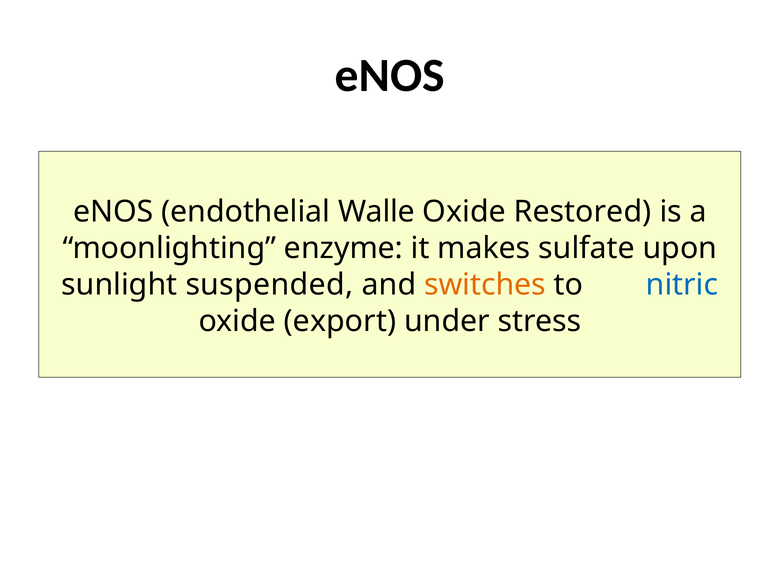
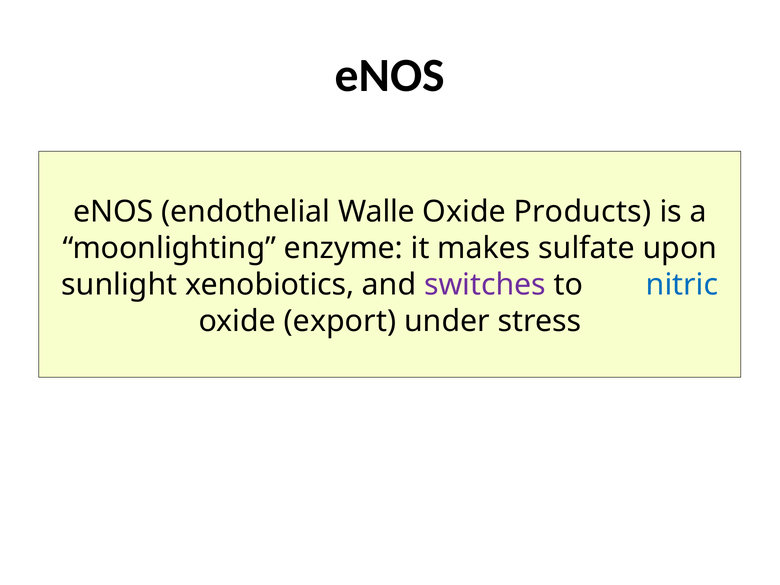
Restored: Restored -> Products (582, 212)
suspended: suspended -> xenobiotics (270, 285)
switches colour: orange -> purple (485, 285)
